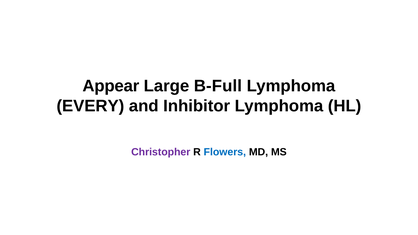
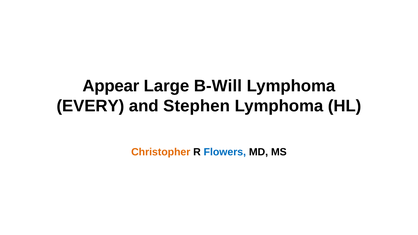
B-Full: B-Full -> B-Will (218, 86)
Inhibitor: Inhibitor -> Stephen (197, 106)
Christopher colour: purple -> orange (161, 152)
